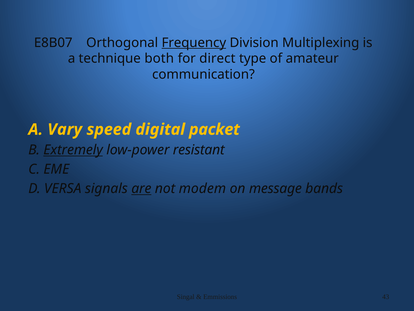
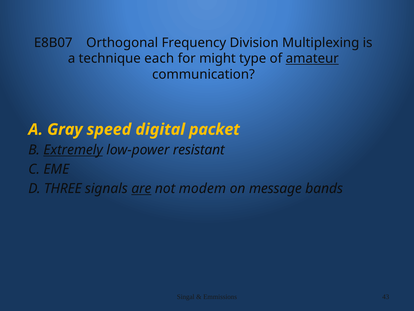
Frequency underline: present -> none (194, 43)
both: both -> each (159, 58)
direct: direct -> might (217, 58)
amateur underline: none -> present (312, 58)
Vary: Vary -> Gray (65, 129)
VERSA: VERSA -> THREE (63, 188)
